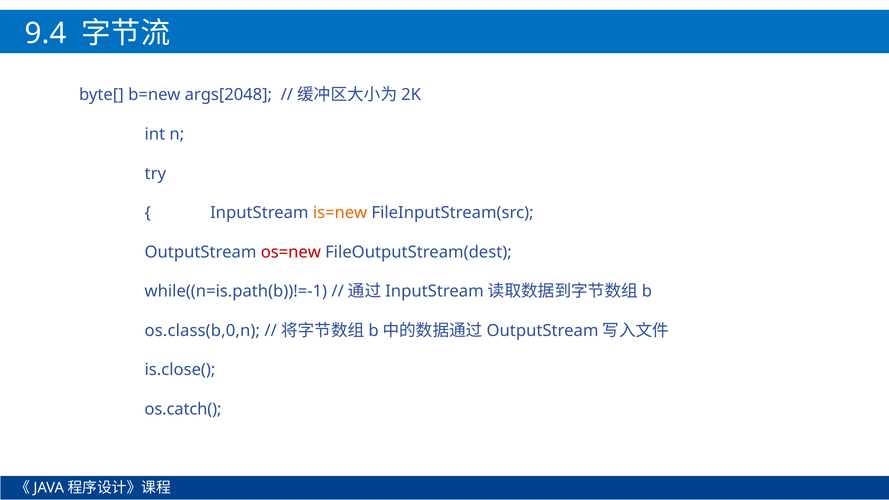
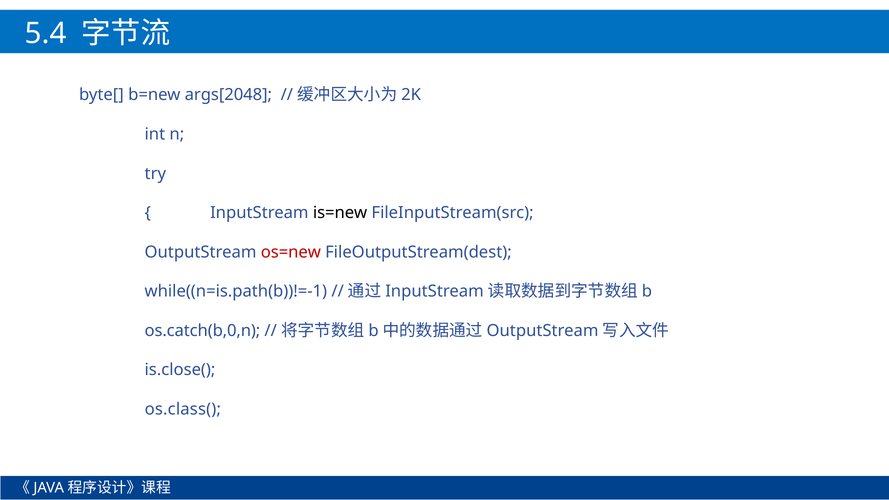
9.4: 9.4 -> 5.4 (46, 34)
is=new colour: orange -> black (340, 213)
os.class(b,0,n: os.class(b,0,n -> os.catch(b,0,n (202, 331)
os.catch(: os.catch( -> os.class( (183, 409)
